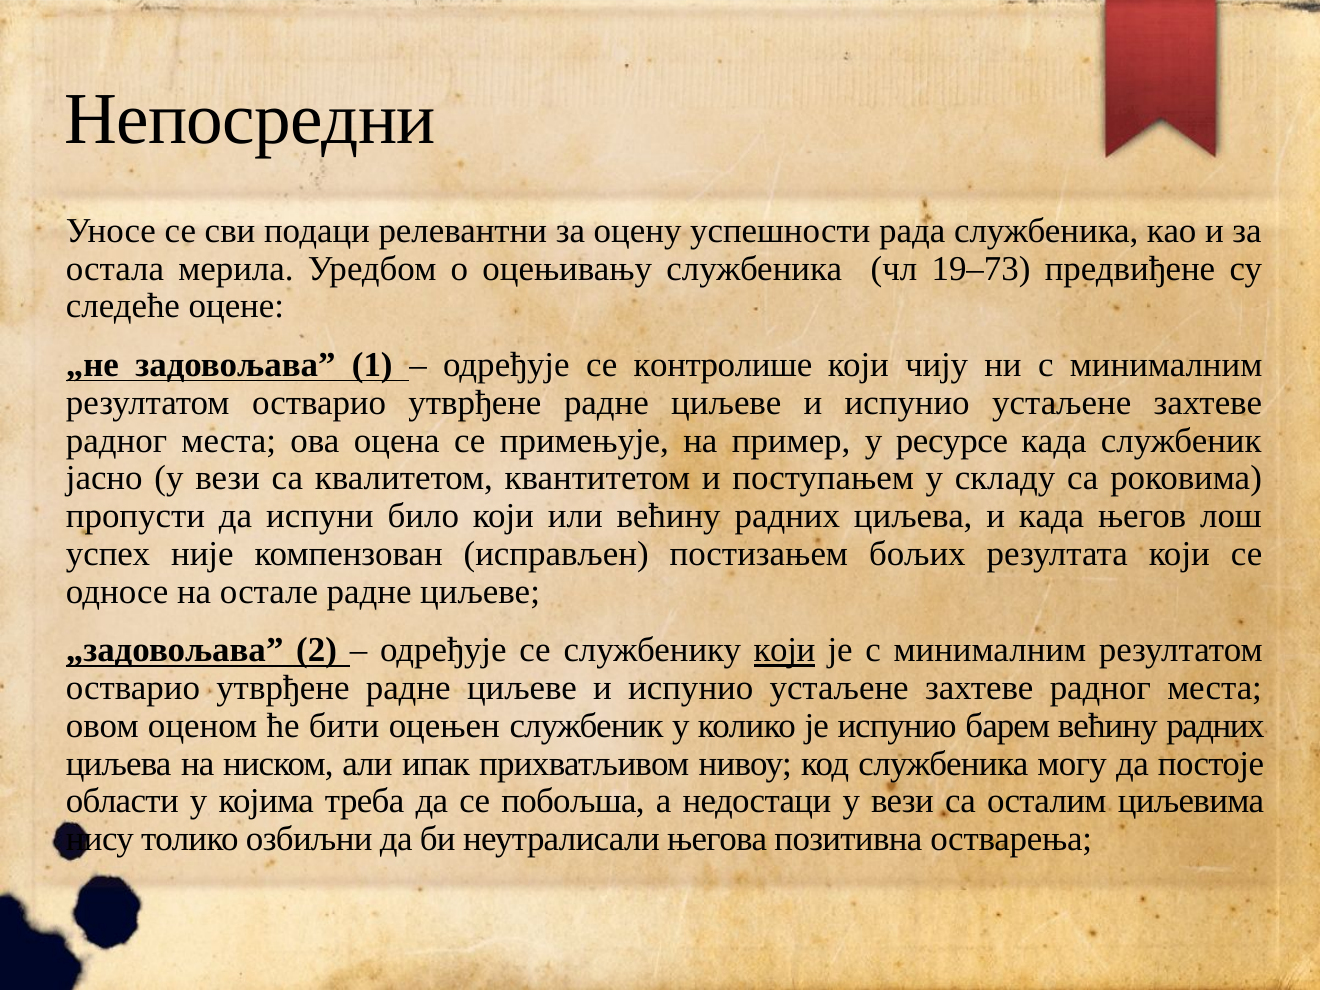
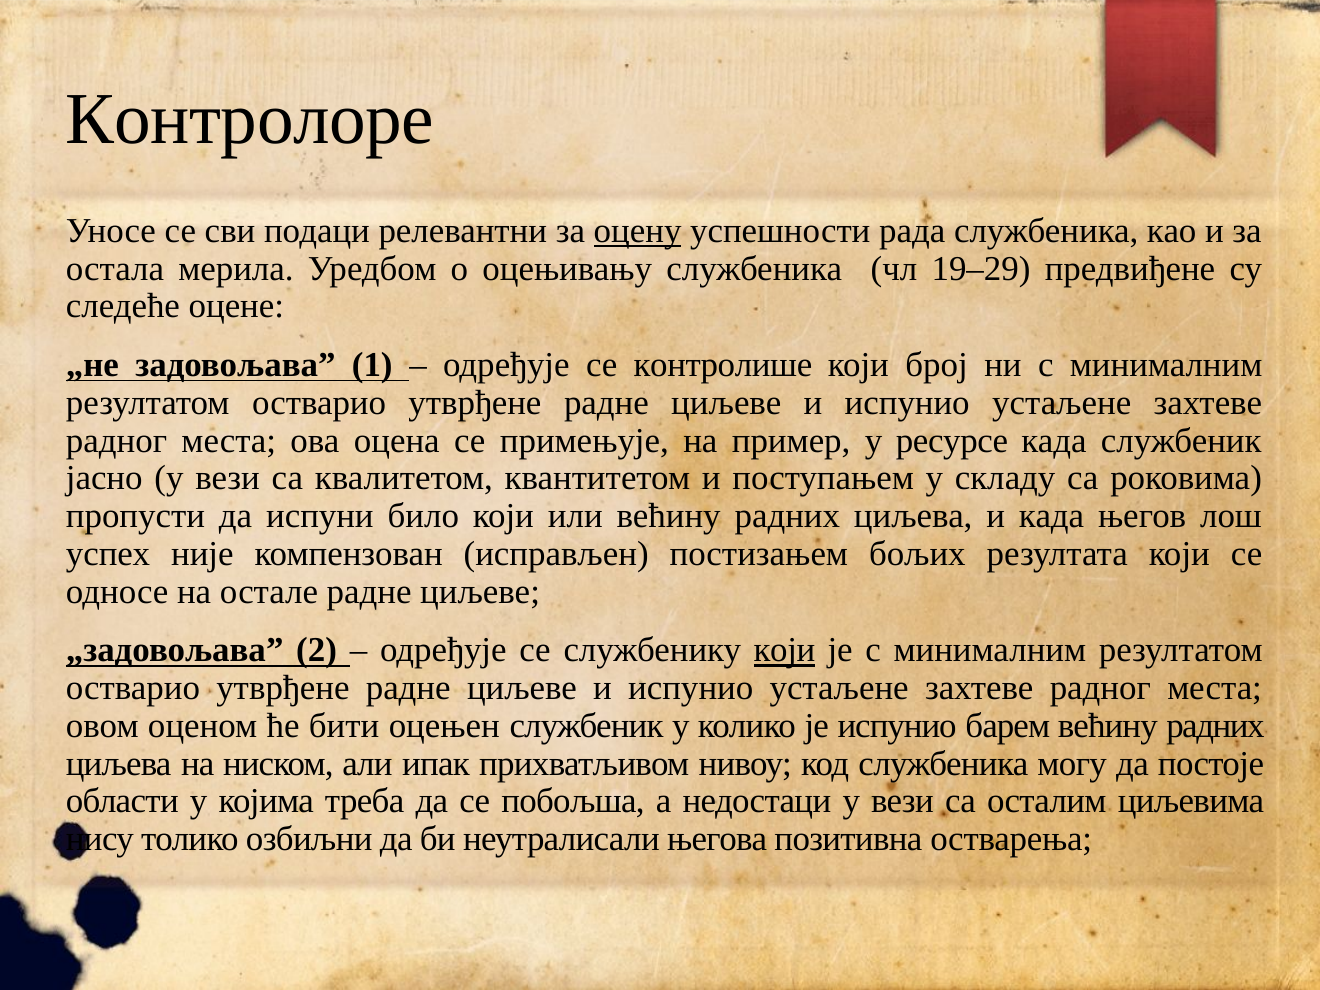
Непосредни: Непосредни -> Контролоре (250, 119)
оцену underline: none -> present (638, 231)
19–73: 19–73 -> 19–29 (981, 269)
чију: чију -> број (937, 365)
